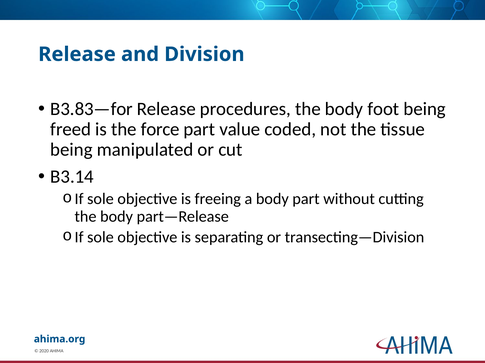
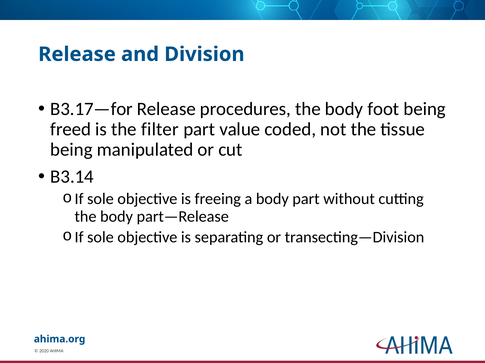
B3.83—for: B3.83—for -> B3.17—for (92, 109)
force: force -> filter (160, 130)
